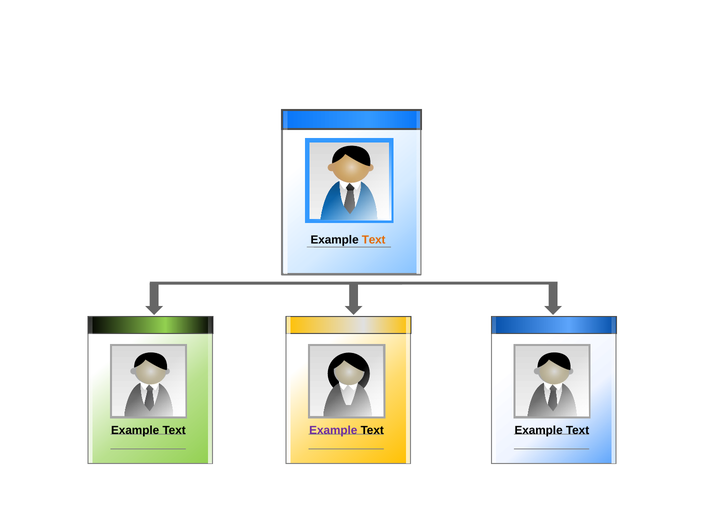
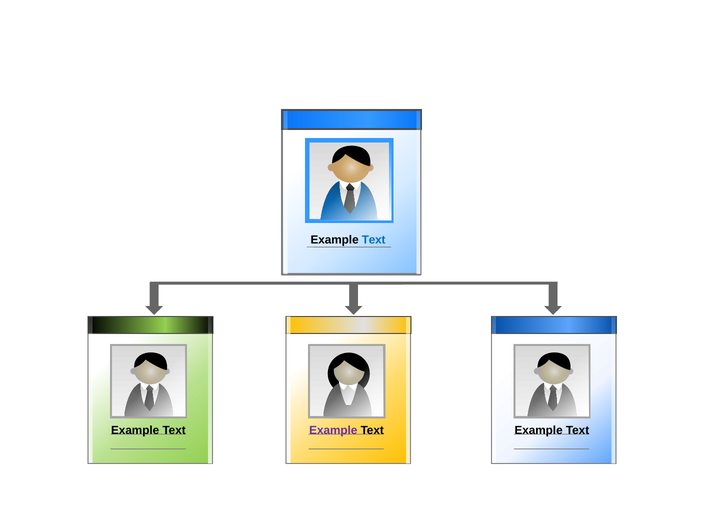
Text colour: orange -> blue (374, 240)
